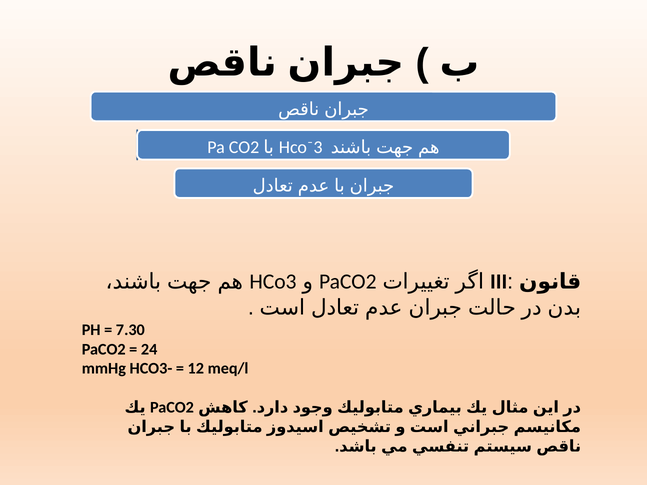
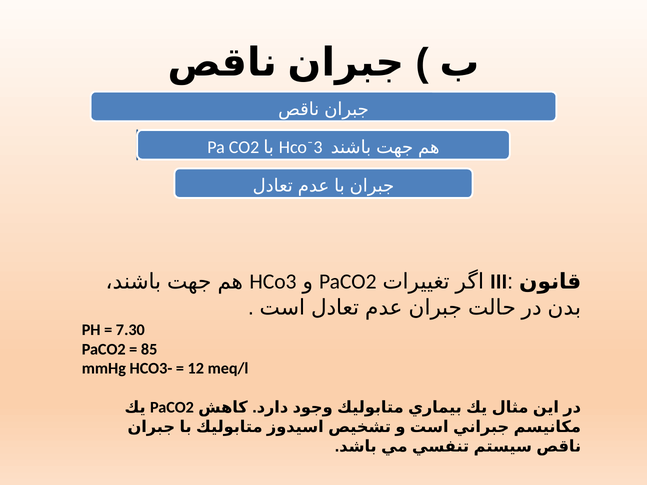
24: 24 -> 85 (149, 349)
